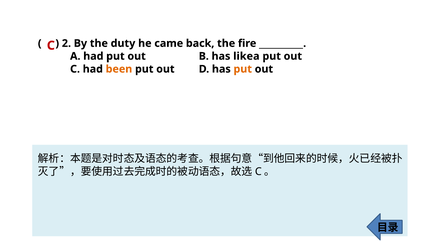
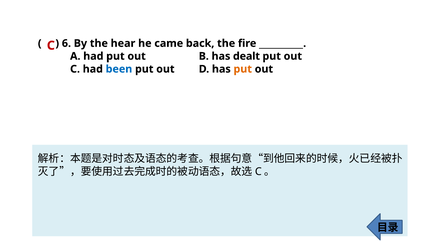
2: 2 -> 6 (66, 43)
duty: duty -> hear (123, 43)
likea: likea -> dealt (246, 56)
been colour: orange -> blue (119, 69)
